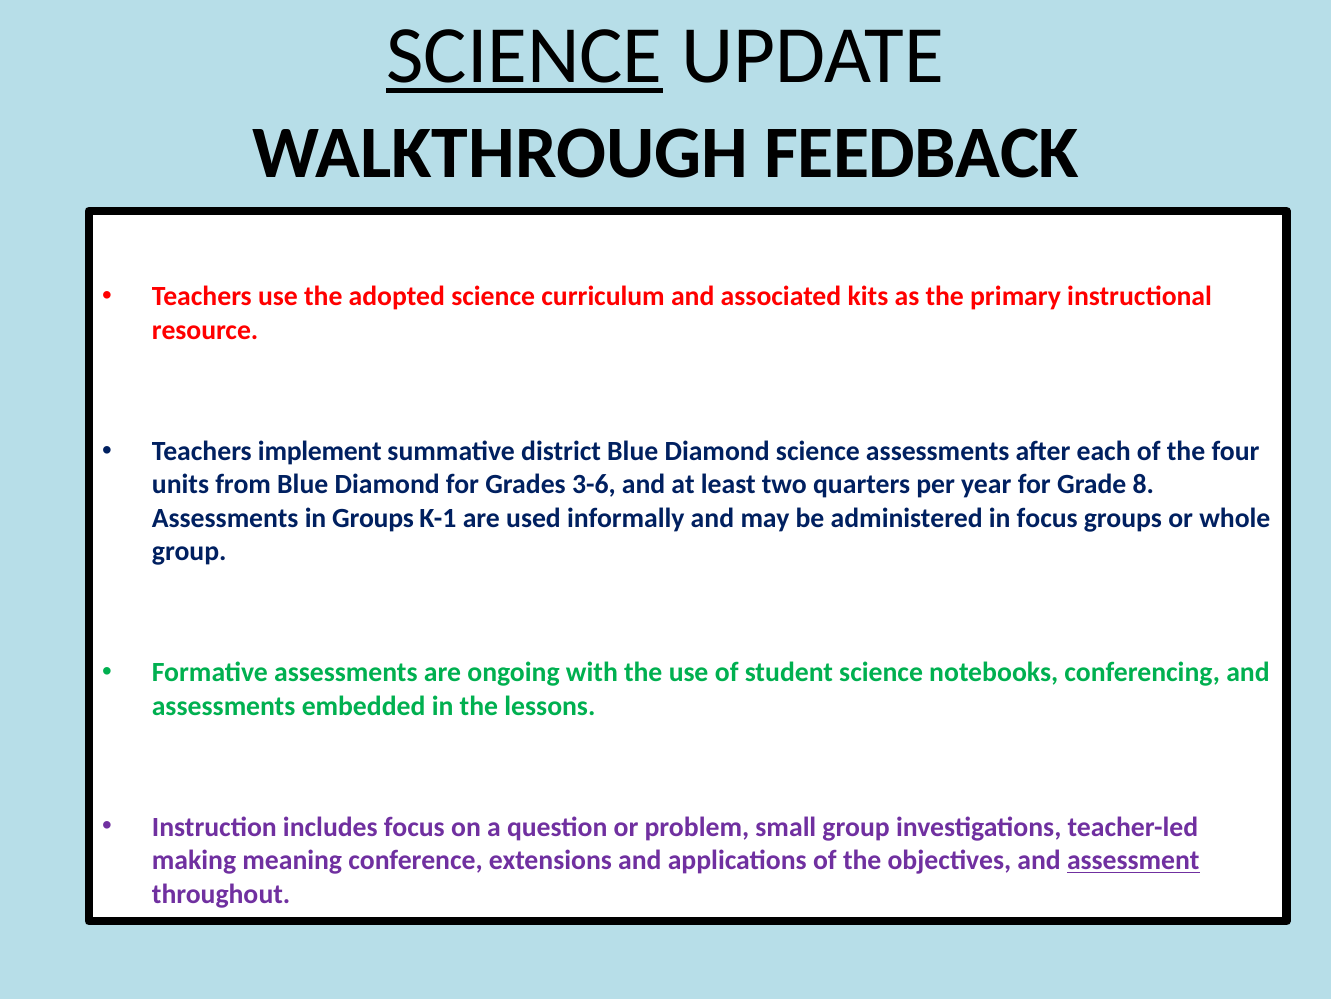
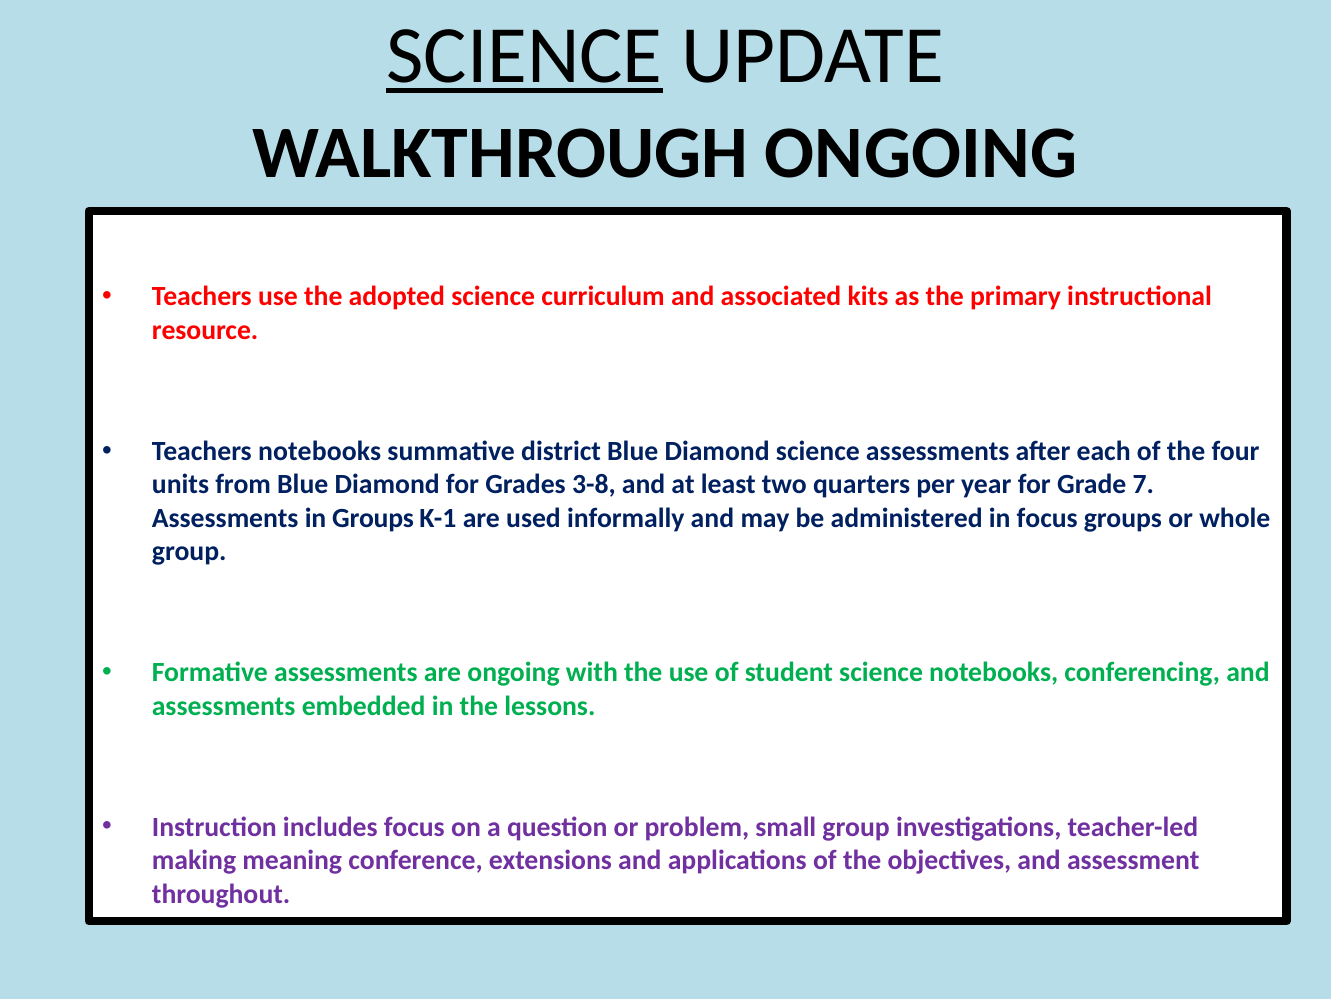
WALKTHROUGH FEEDBACK: FEEDBACK -> ONGOING (921, 153)
Teachers implement: implement -> notebooks (320, 451)
3-6: 3-6 -> 3-8 (594, 484)
8: 8 -> 7 (1143, 484)
assessment underline: present -> none (1133, 860)
